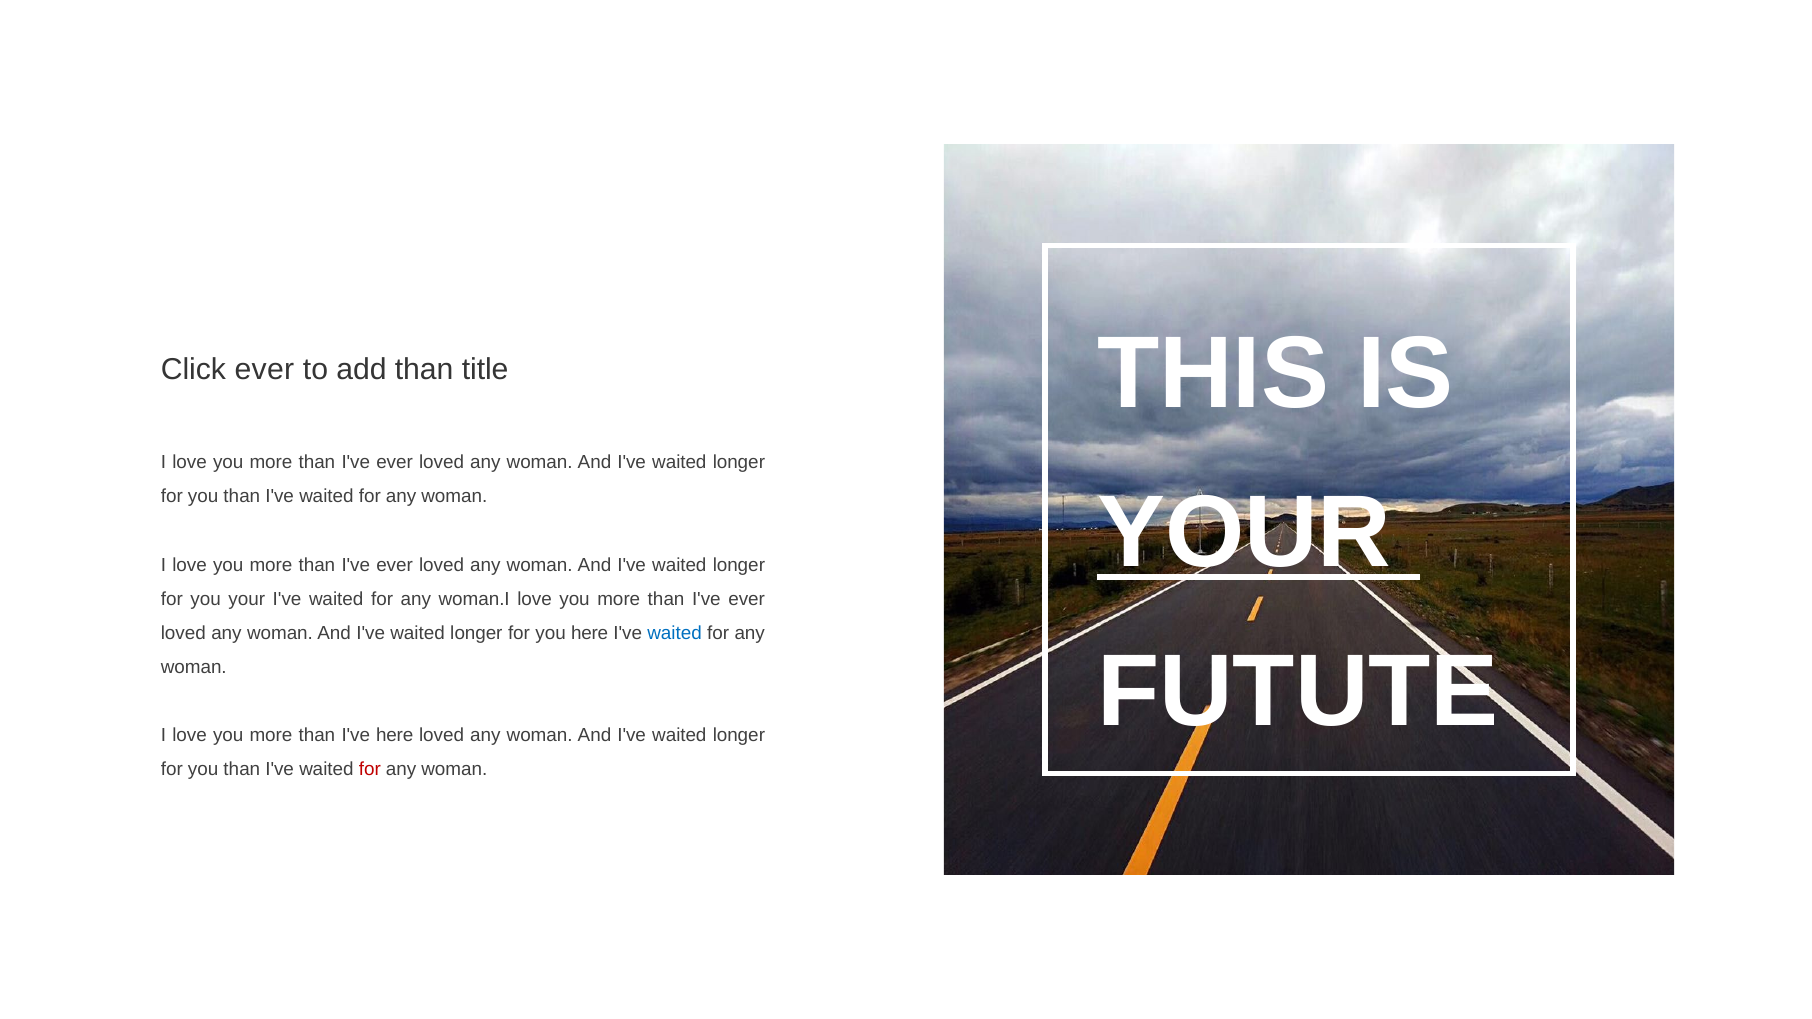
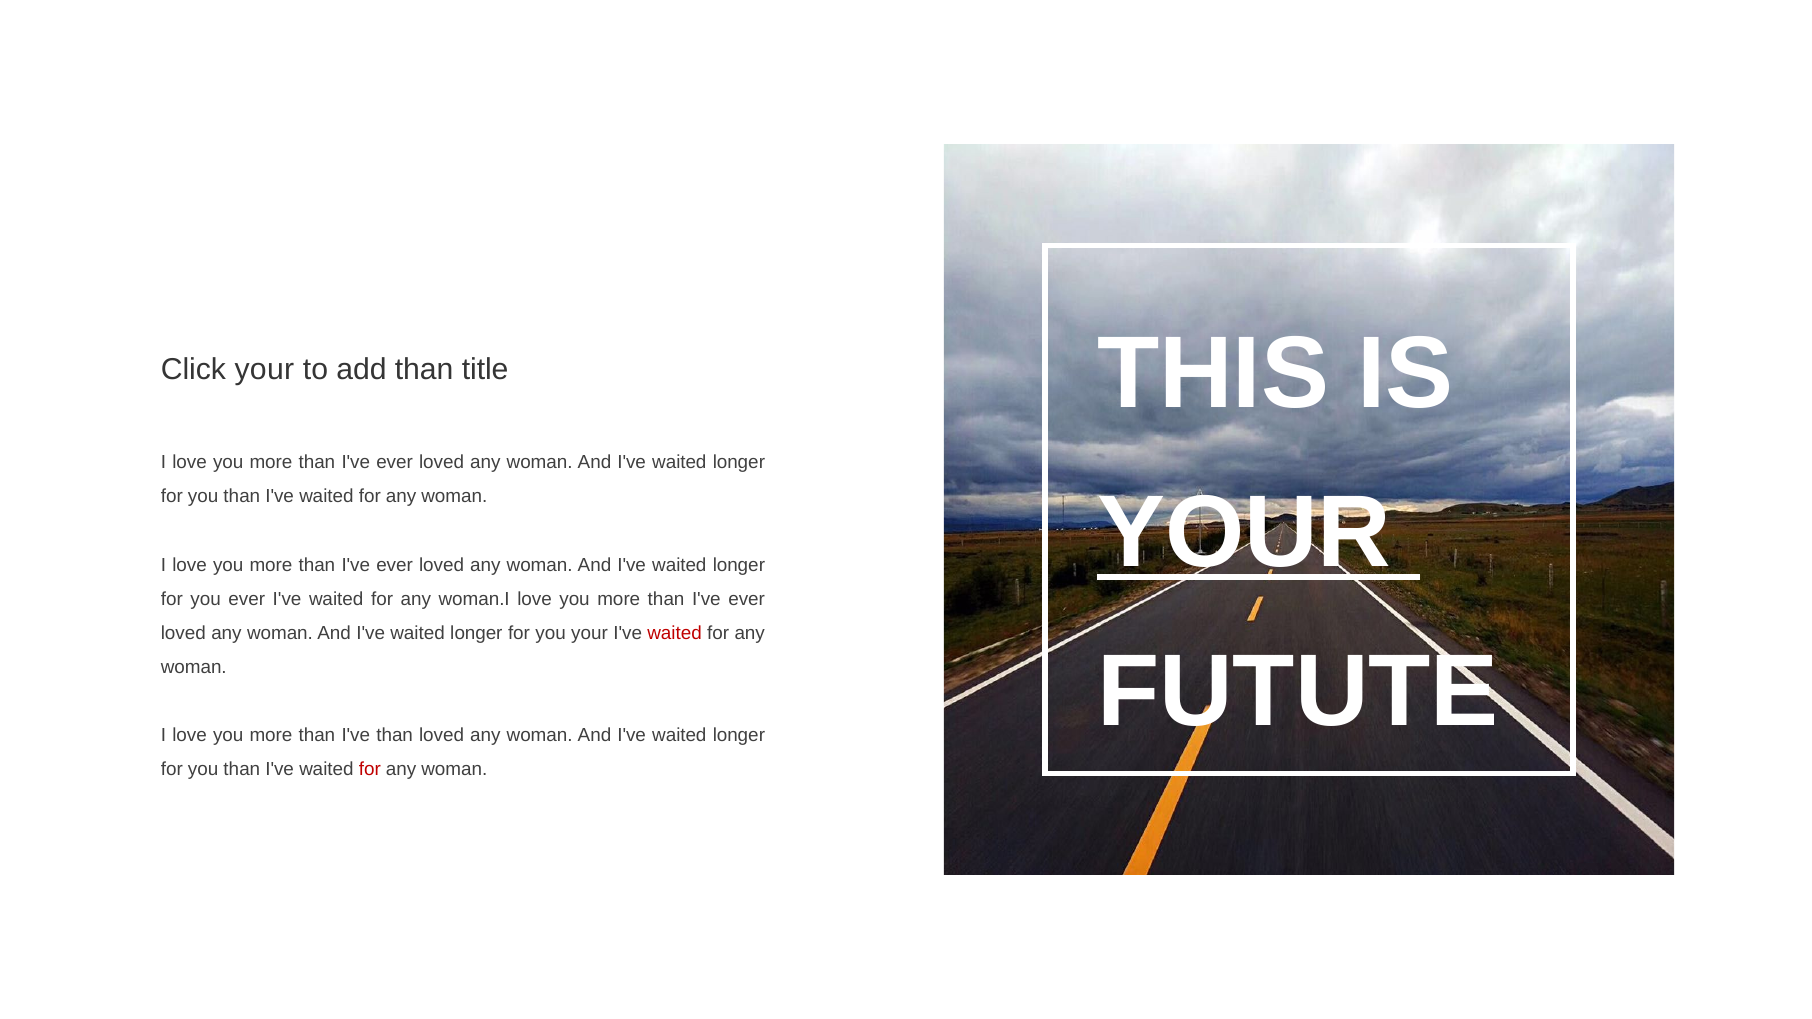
Click ever: ever -> your (264, 370)
you your: your -> ever (247, 599)
you here: here -> your (590, 633)
waited colour: blue -> red (675, 633)
I've here: here -> than (395, 735)
